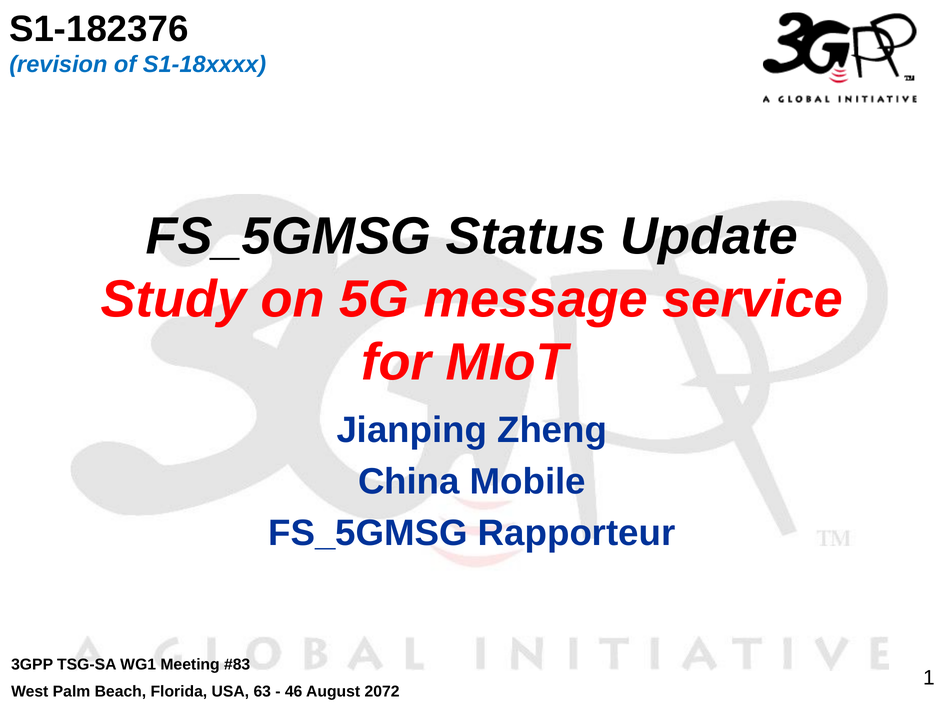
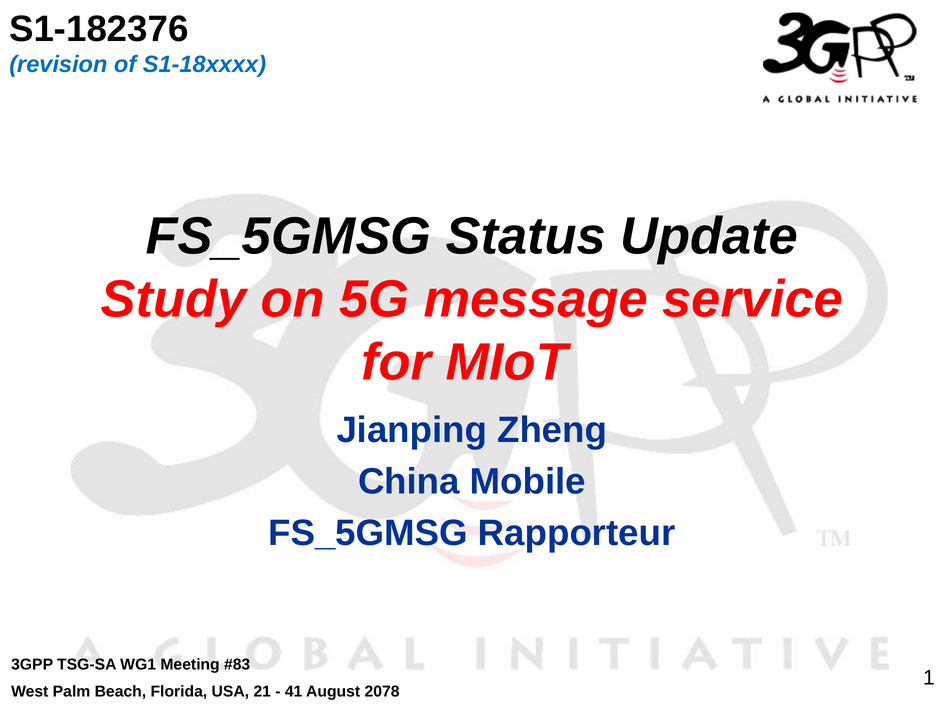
63: 63 -> 21 (262, 691)
46: 46 -> 41 (294, 691)
2072: 2072 -> 2078 (382, 691)
